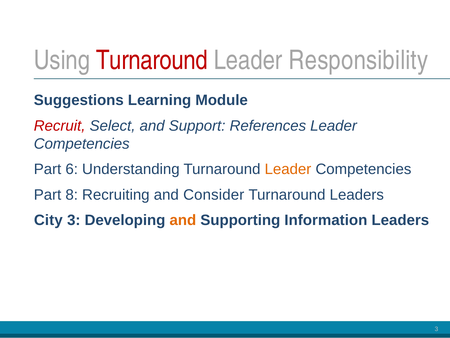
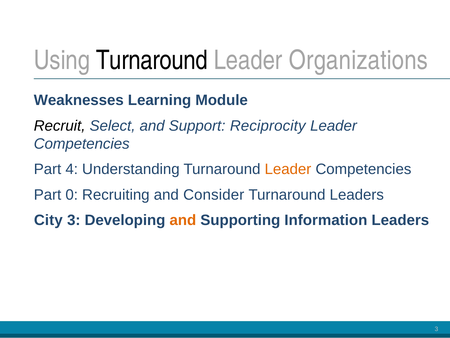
Turnaround colour: red -> black (152, 60)
Responsibility: Responsibility -> Organizations (358, 60)
Suggestions: Suggestions -> Weaknesses (79, 100)
Recruit colour: red -> black (60, 126)
References: References -> Reciprocity (268, 126)
6: 6 -> 4 (72, 169)
8: 8 -> 0 (72, 195)
